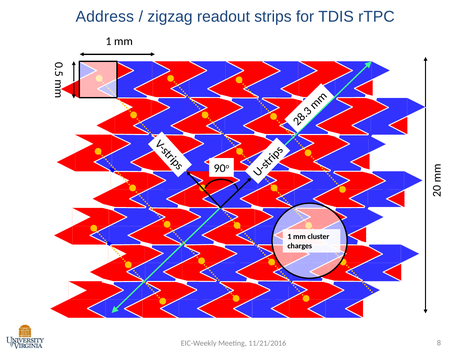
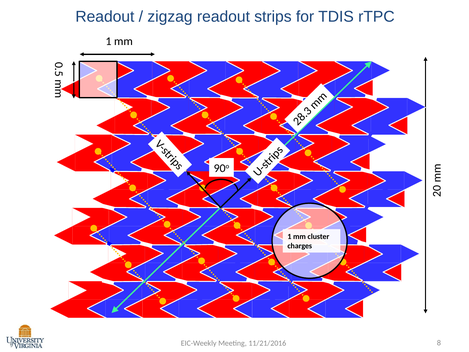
Address: Address -> Readout (105, 17)
